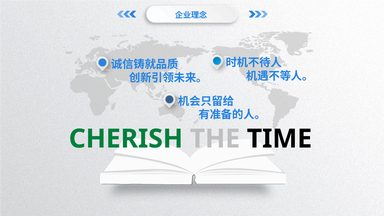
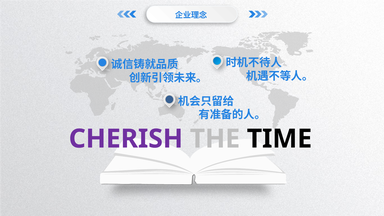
CHERISH colour: green -> purple (126, 139)
